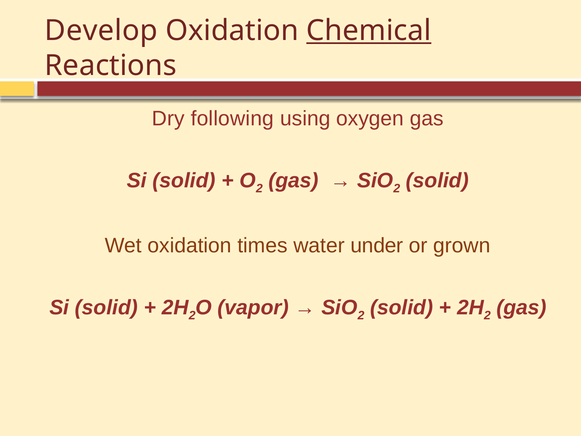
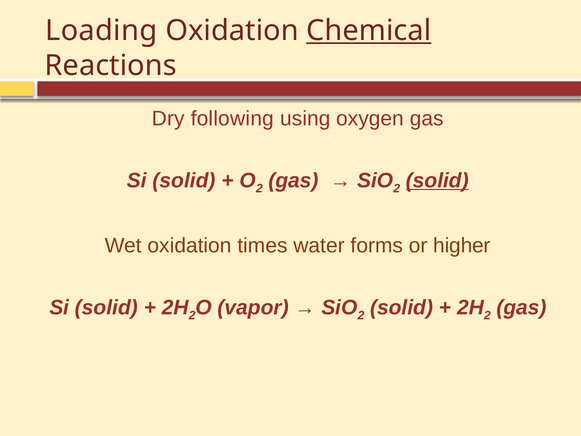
Develop: Develop -> Loading (101, 31)
solid underline: none -> present (437, 180)
under: under -> forms (377, 246)
grown: grown -> higher (462, 246)
